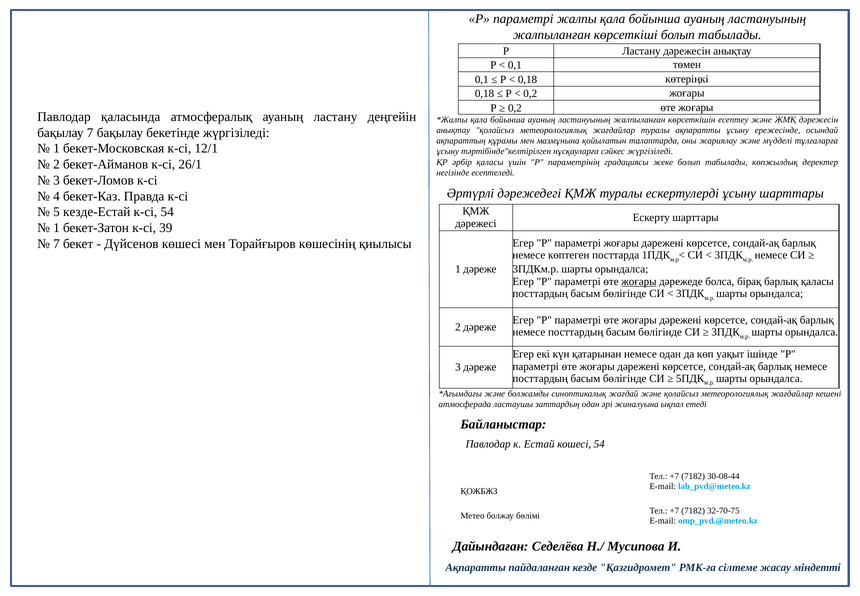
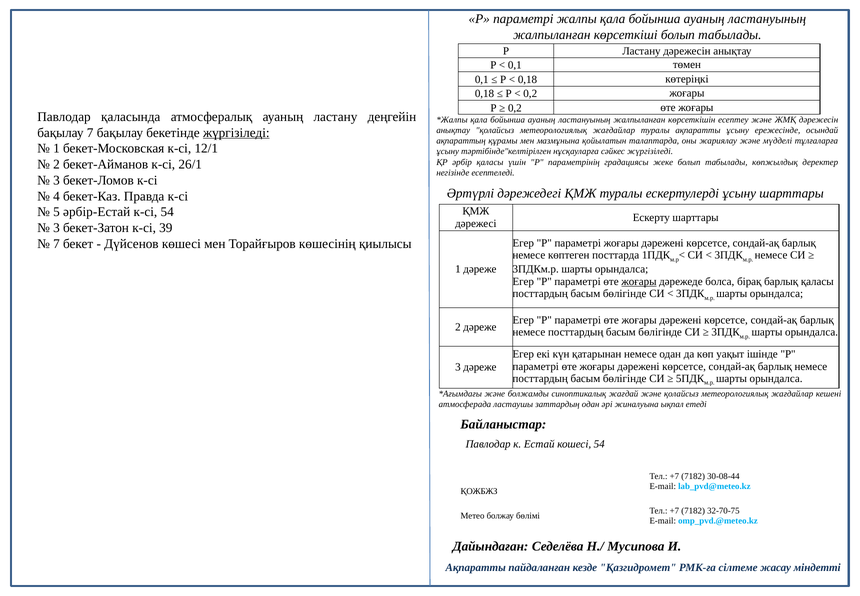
жүргізіледі underline: none -> present (236, 132)
кезде-Естай: кезде-Естай -> әрбір-Естай (97, 212)
1: 1 -> 3 (56, 228)
